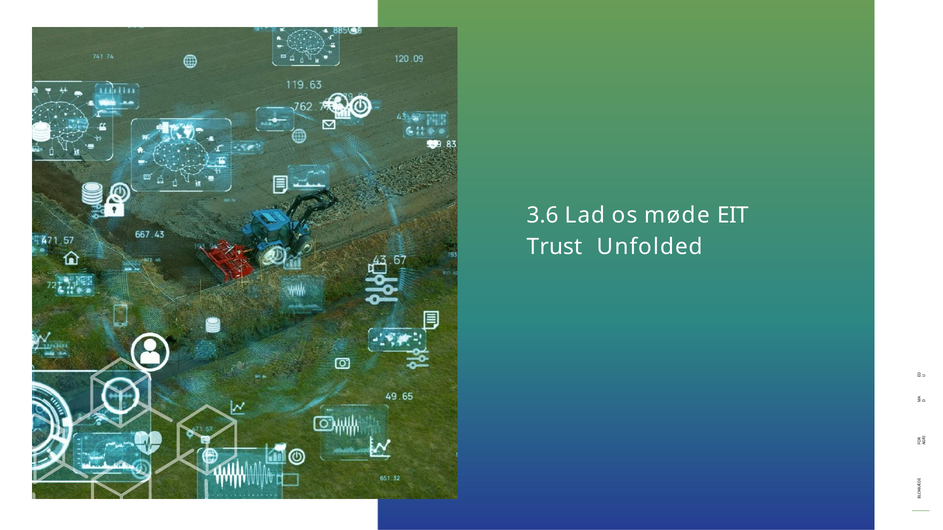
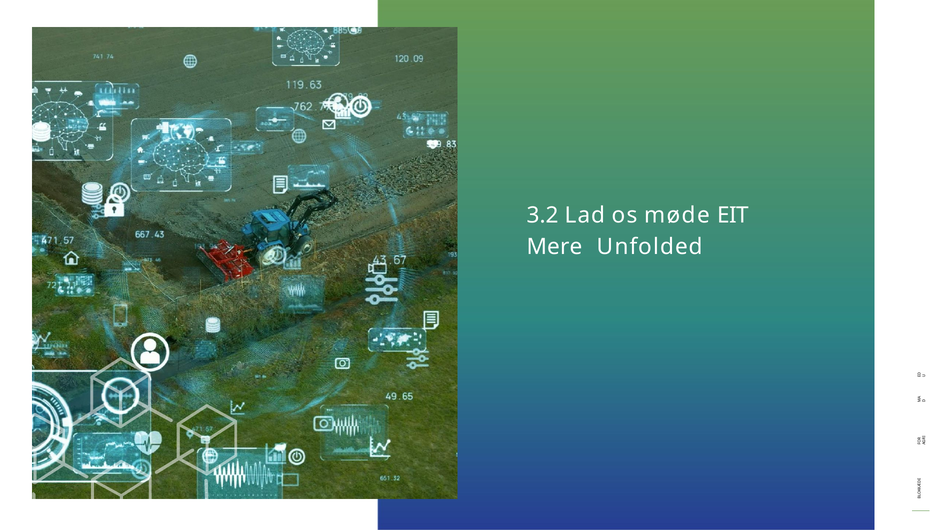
3.6: 3.6 -> 3.2 (543, 215)
Trust: Trust -> Mere (555, 247)
